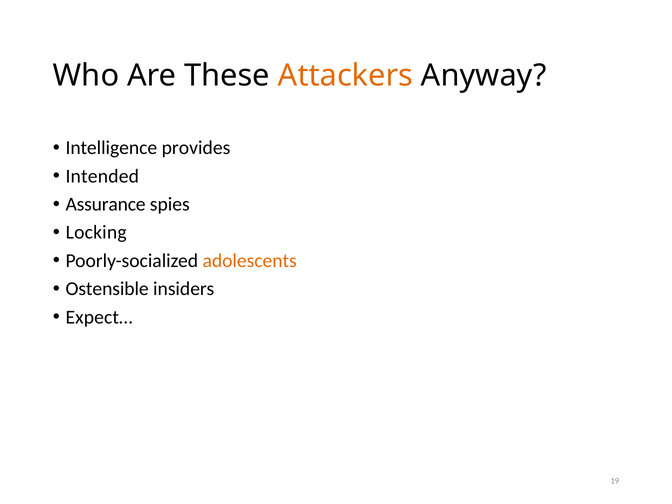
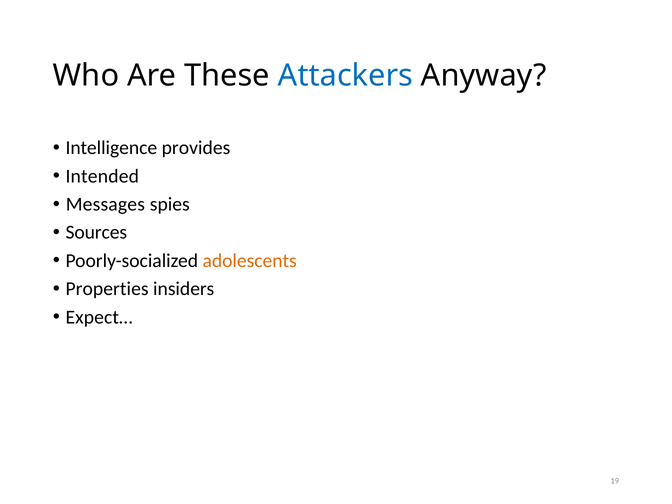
Attackers colour: orange -> blue (345, 75)
Assurance: Assurance -> Messages (105, 204)
Locking: Locking -> Sources (96, 233)
Ostensible: Ostensible -> Properties (107, 289)
